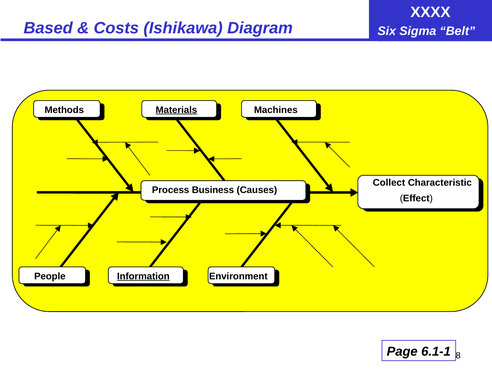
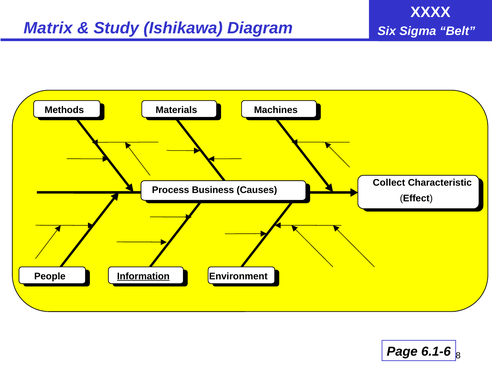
Based: Based -> Matrix (48, 28)
Costs: Costs -> Study (116, 28)
Materials underline: present -> none (176, 110)
6.1-1: 6.1-1 -> 6.1-6 (436, 351)
